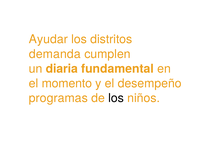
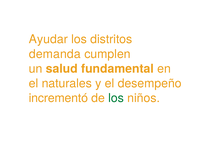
diaria: diaria -> salud (62, 69)
momento: momento -> naturales (67, 83)
programas: programas -> incrementó (58, 98)
los colour: black -> green (116, 98)
